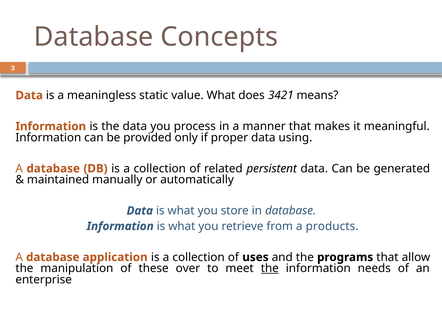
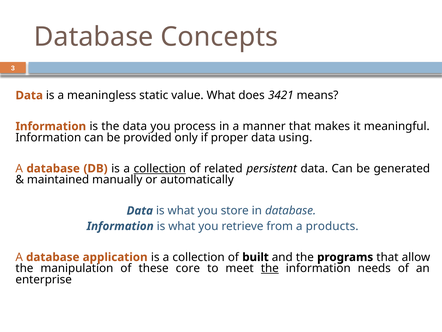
collection underline: none -> present (160, 168)
uses: uses -> built (256, 257)
over: over -> core (188, 268)
